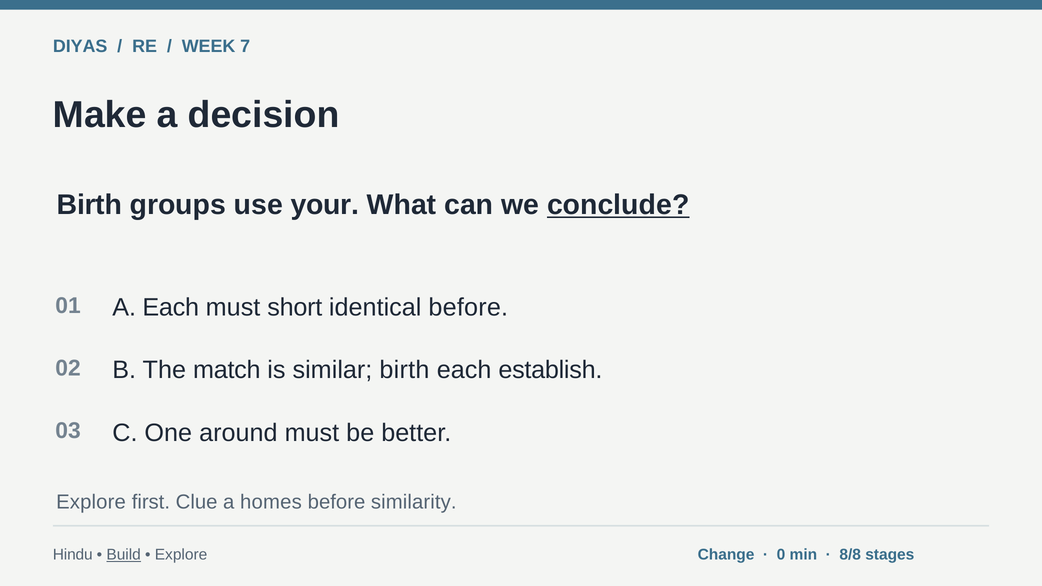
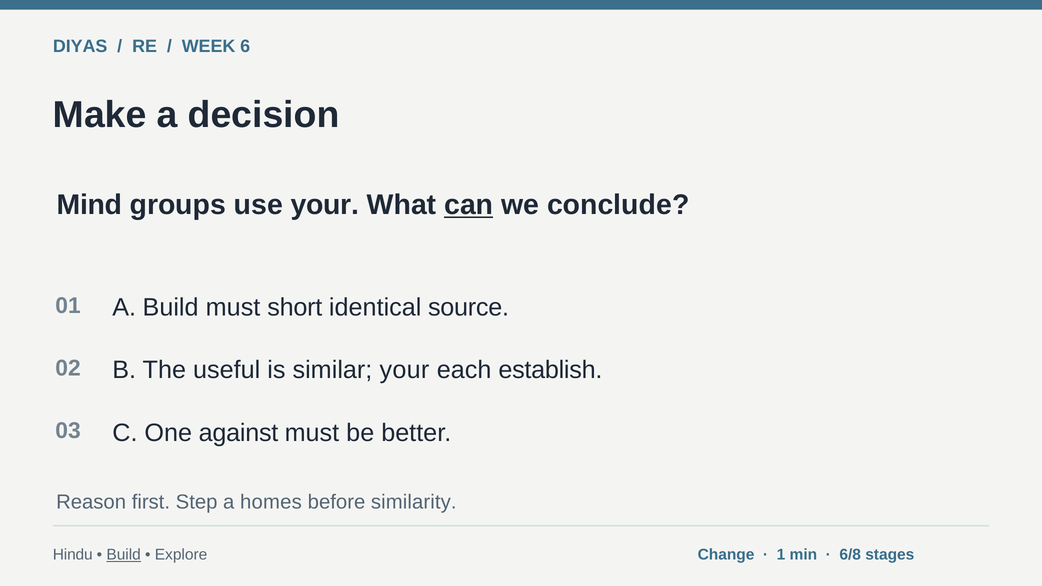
7: 7 -> 6 (245, 46)
Birth: Birth -> Mind (89, 205)
can underline: none -> present (469, 205)
conclude underline: present -> none (618, 205)
A Each: Each -> Build (171, 307)
identical before: before -> source (469, 307)
match: match -> useful (227, 370)
similar birth: birth -> your (404, 370)
around: around -> against (239, 433)
Explore: Explore -> Reason (91, 502)
Clue: Clue -> Step (197, 502)
0: 0 -> 1 (781, 555)
8/8: 8/8 -> 6/8 (850, 555)
